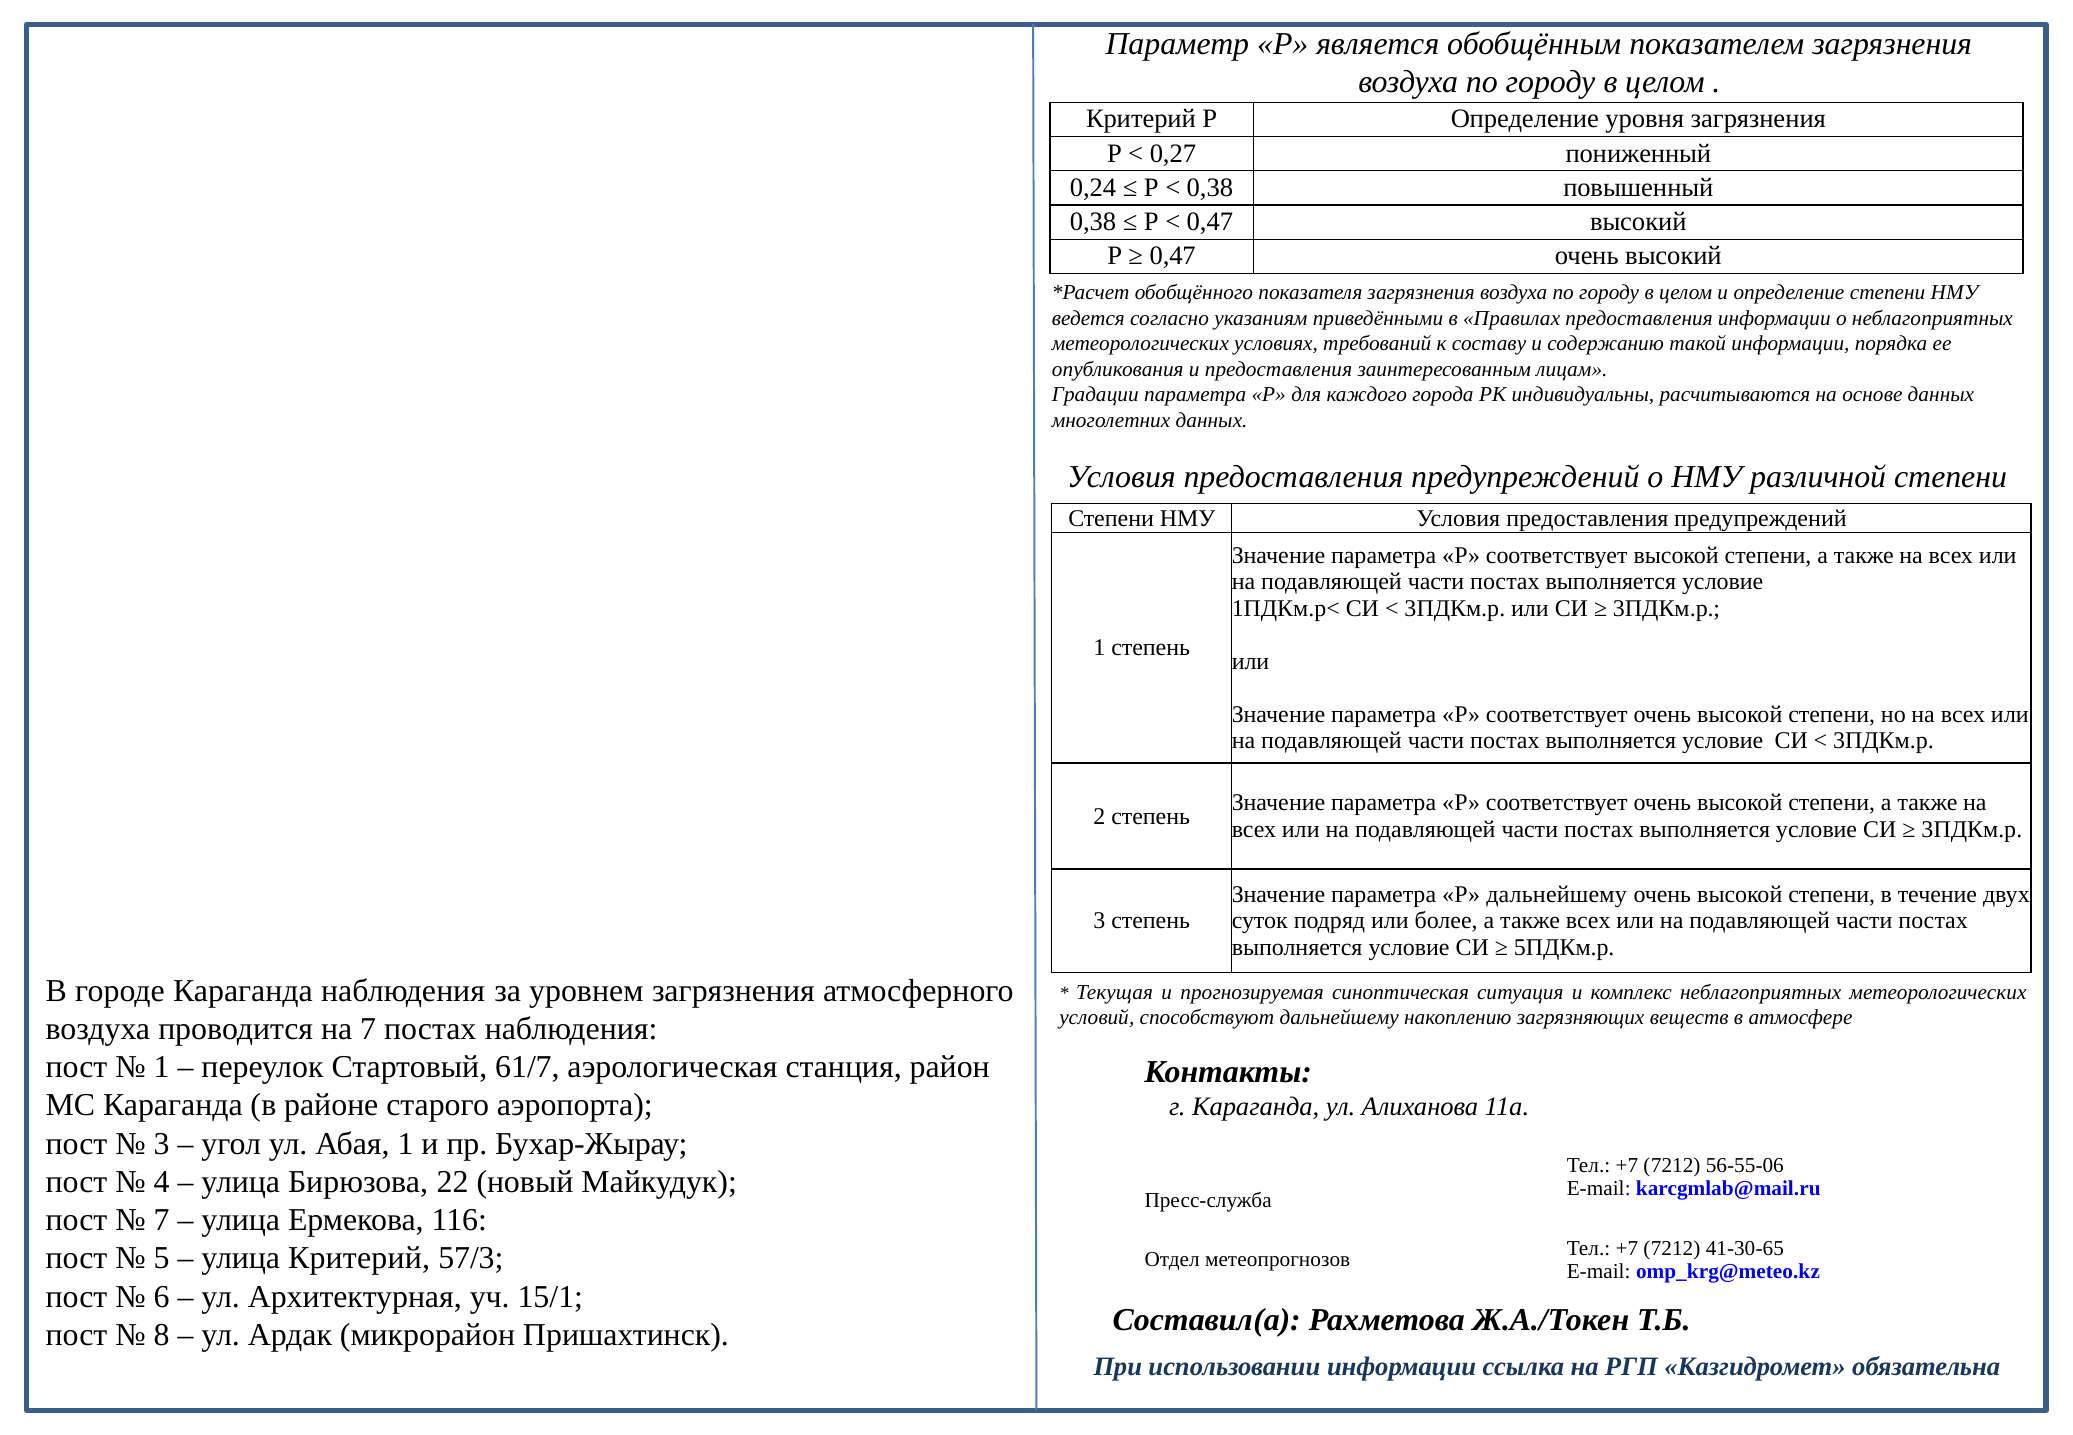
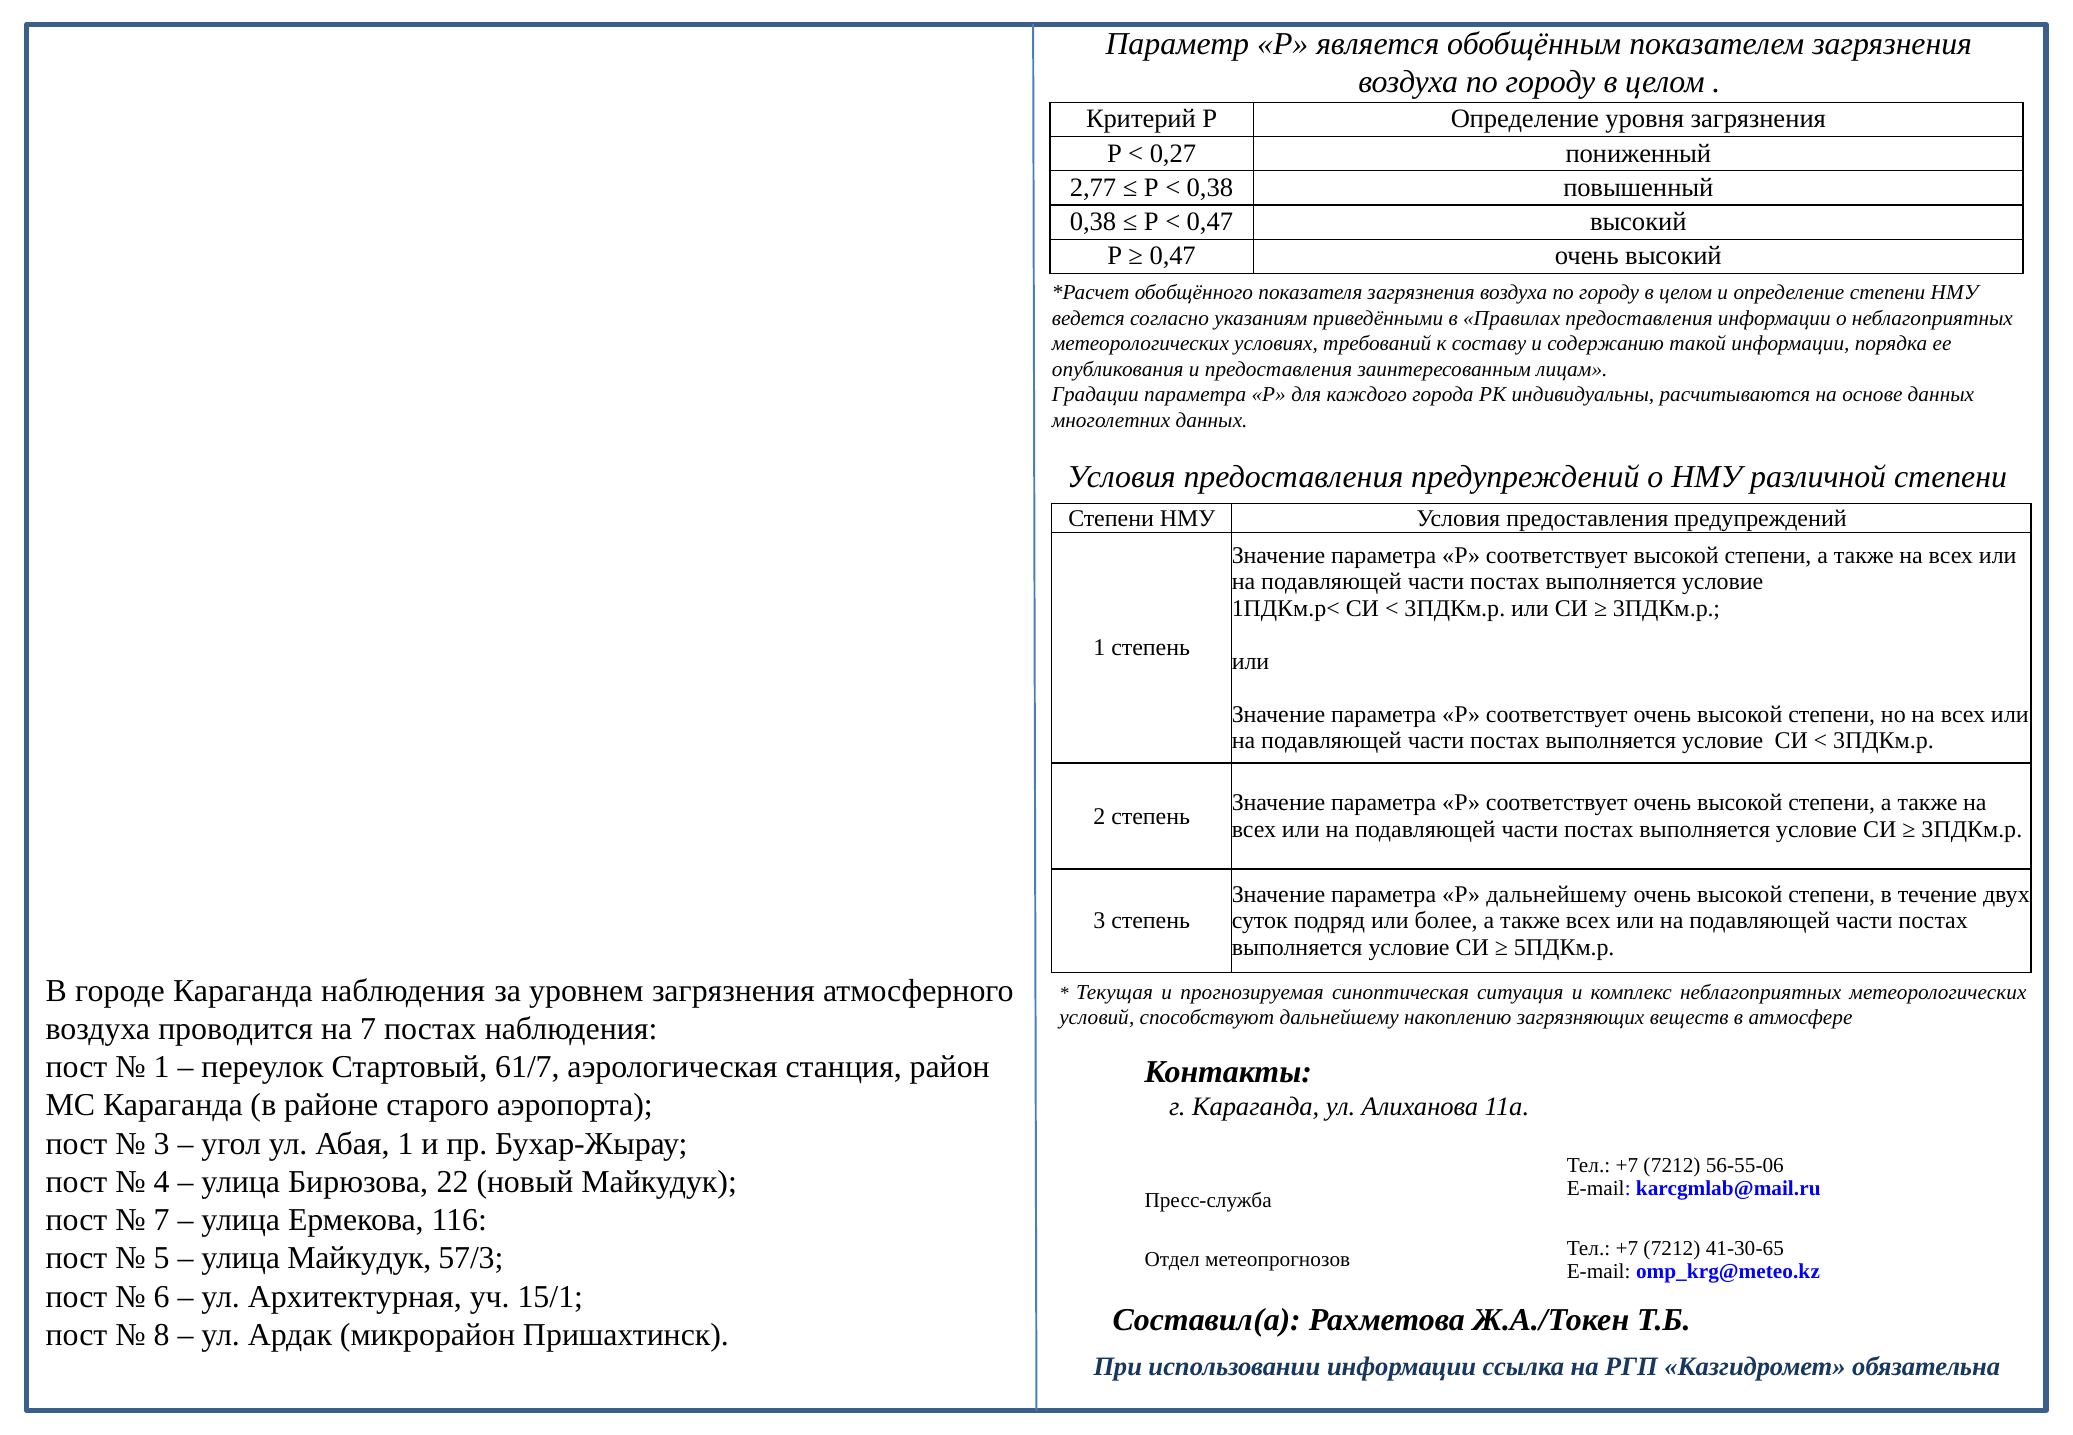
0,24: 0,24 -> 2,77 (1093, 188)
улица Критерий: Критерий -> Майкудук (359, 1259)
